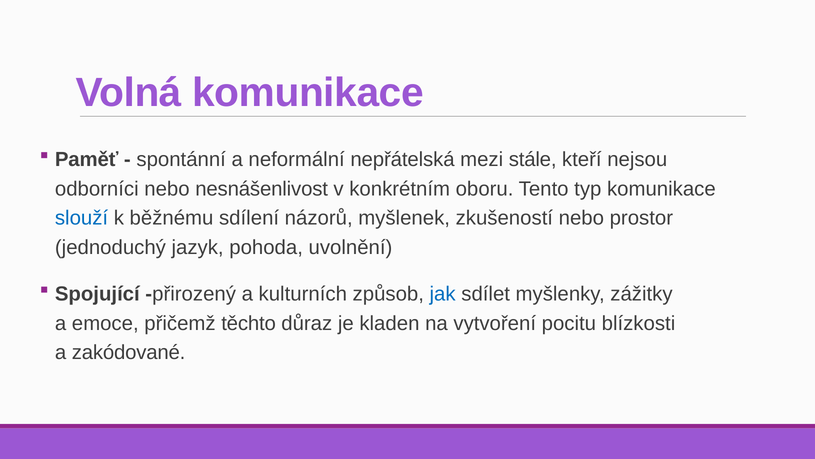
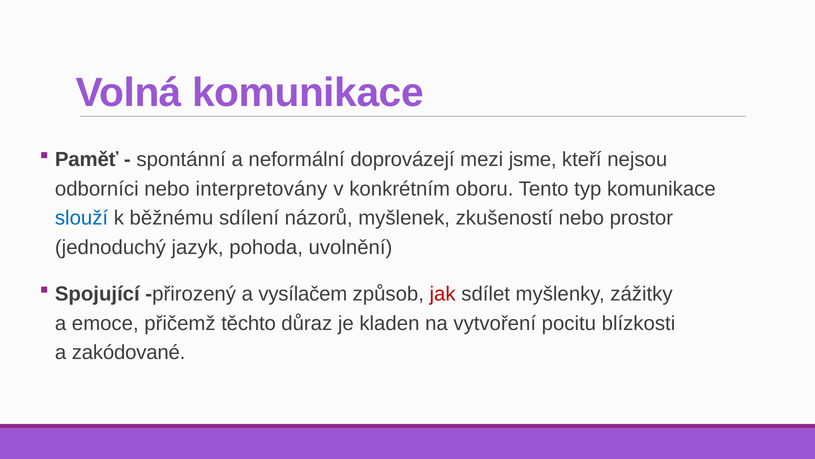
nepřátelská: nepřátelská -> doprovázejí (402, 159)
stále: stále -> jsme (533, 159)
nesnášenlivost: nesnášenlivost -> interpretovány (261, 189)
kulturních: kulturních -> vysílačem (303, 294)
jak colour: blue -> red (443, 294)
